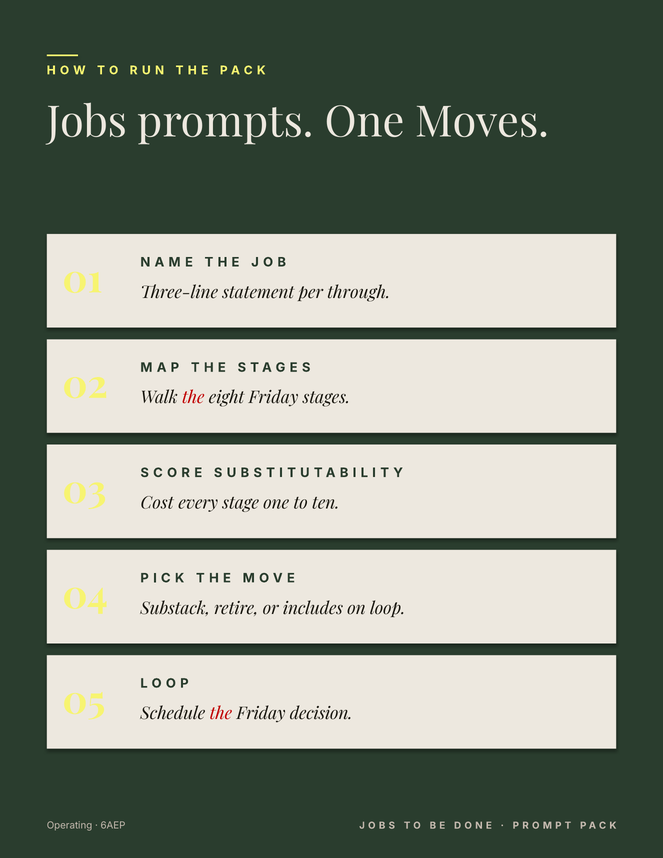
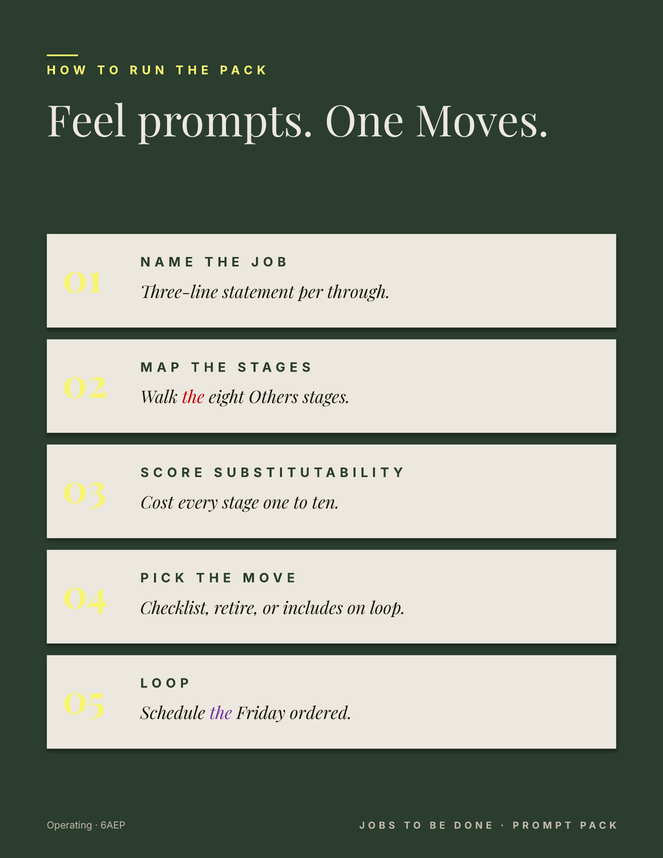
Jobs: Jobs -> Feel (87, 123)
eight Friday: Friday -> Others (274, 398)
Substack: Substack -> Checklist (175, 608)
the colour: red -> purple (221, 714)
decision: decision -> ordered (321, 714)
